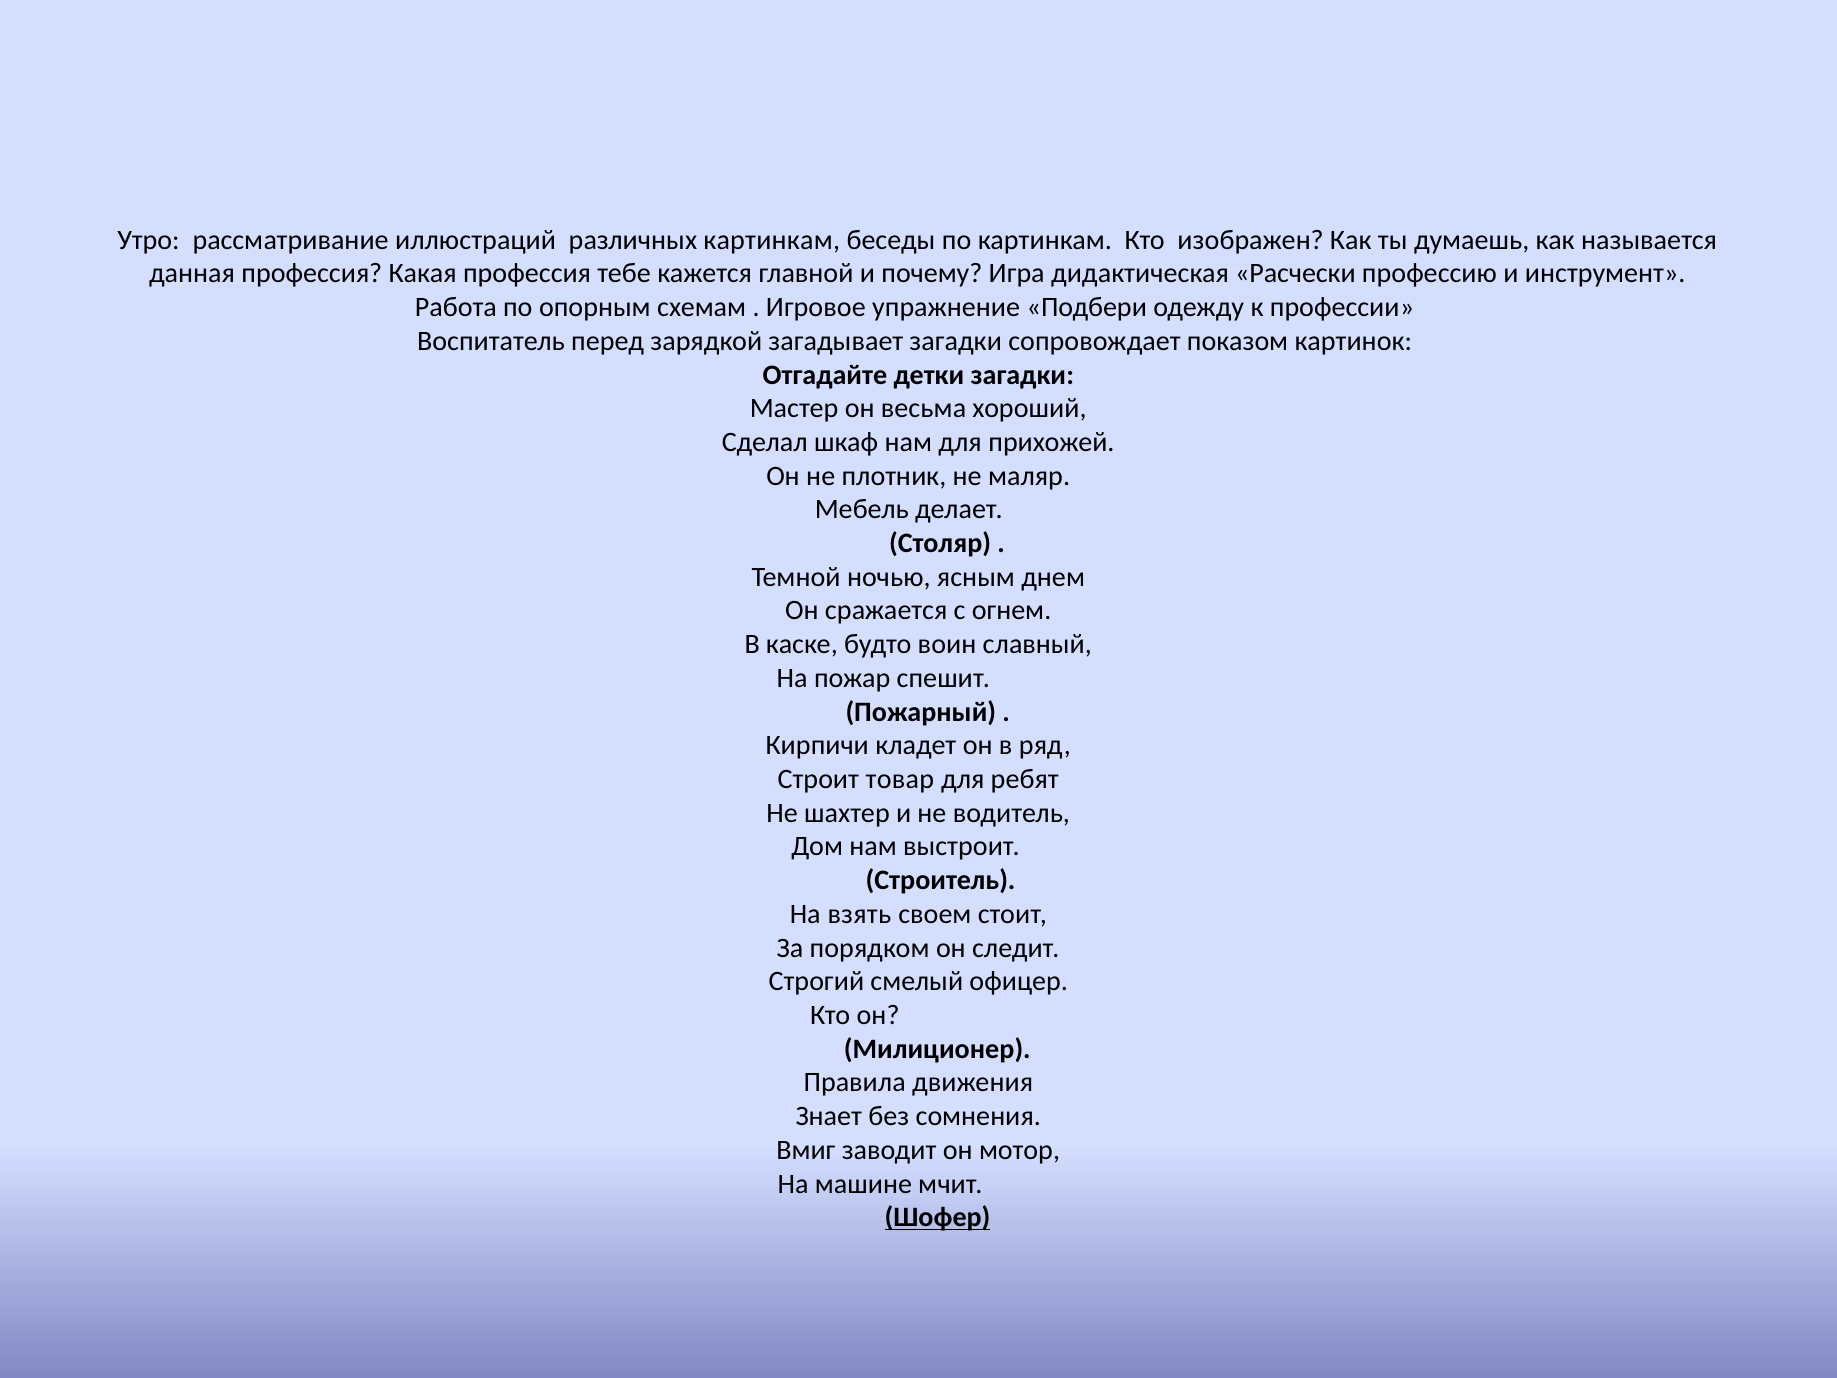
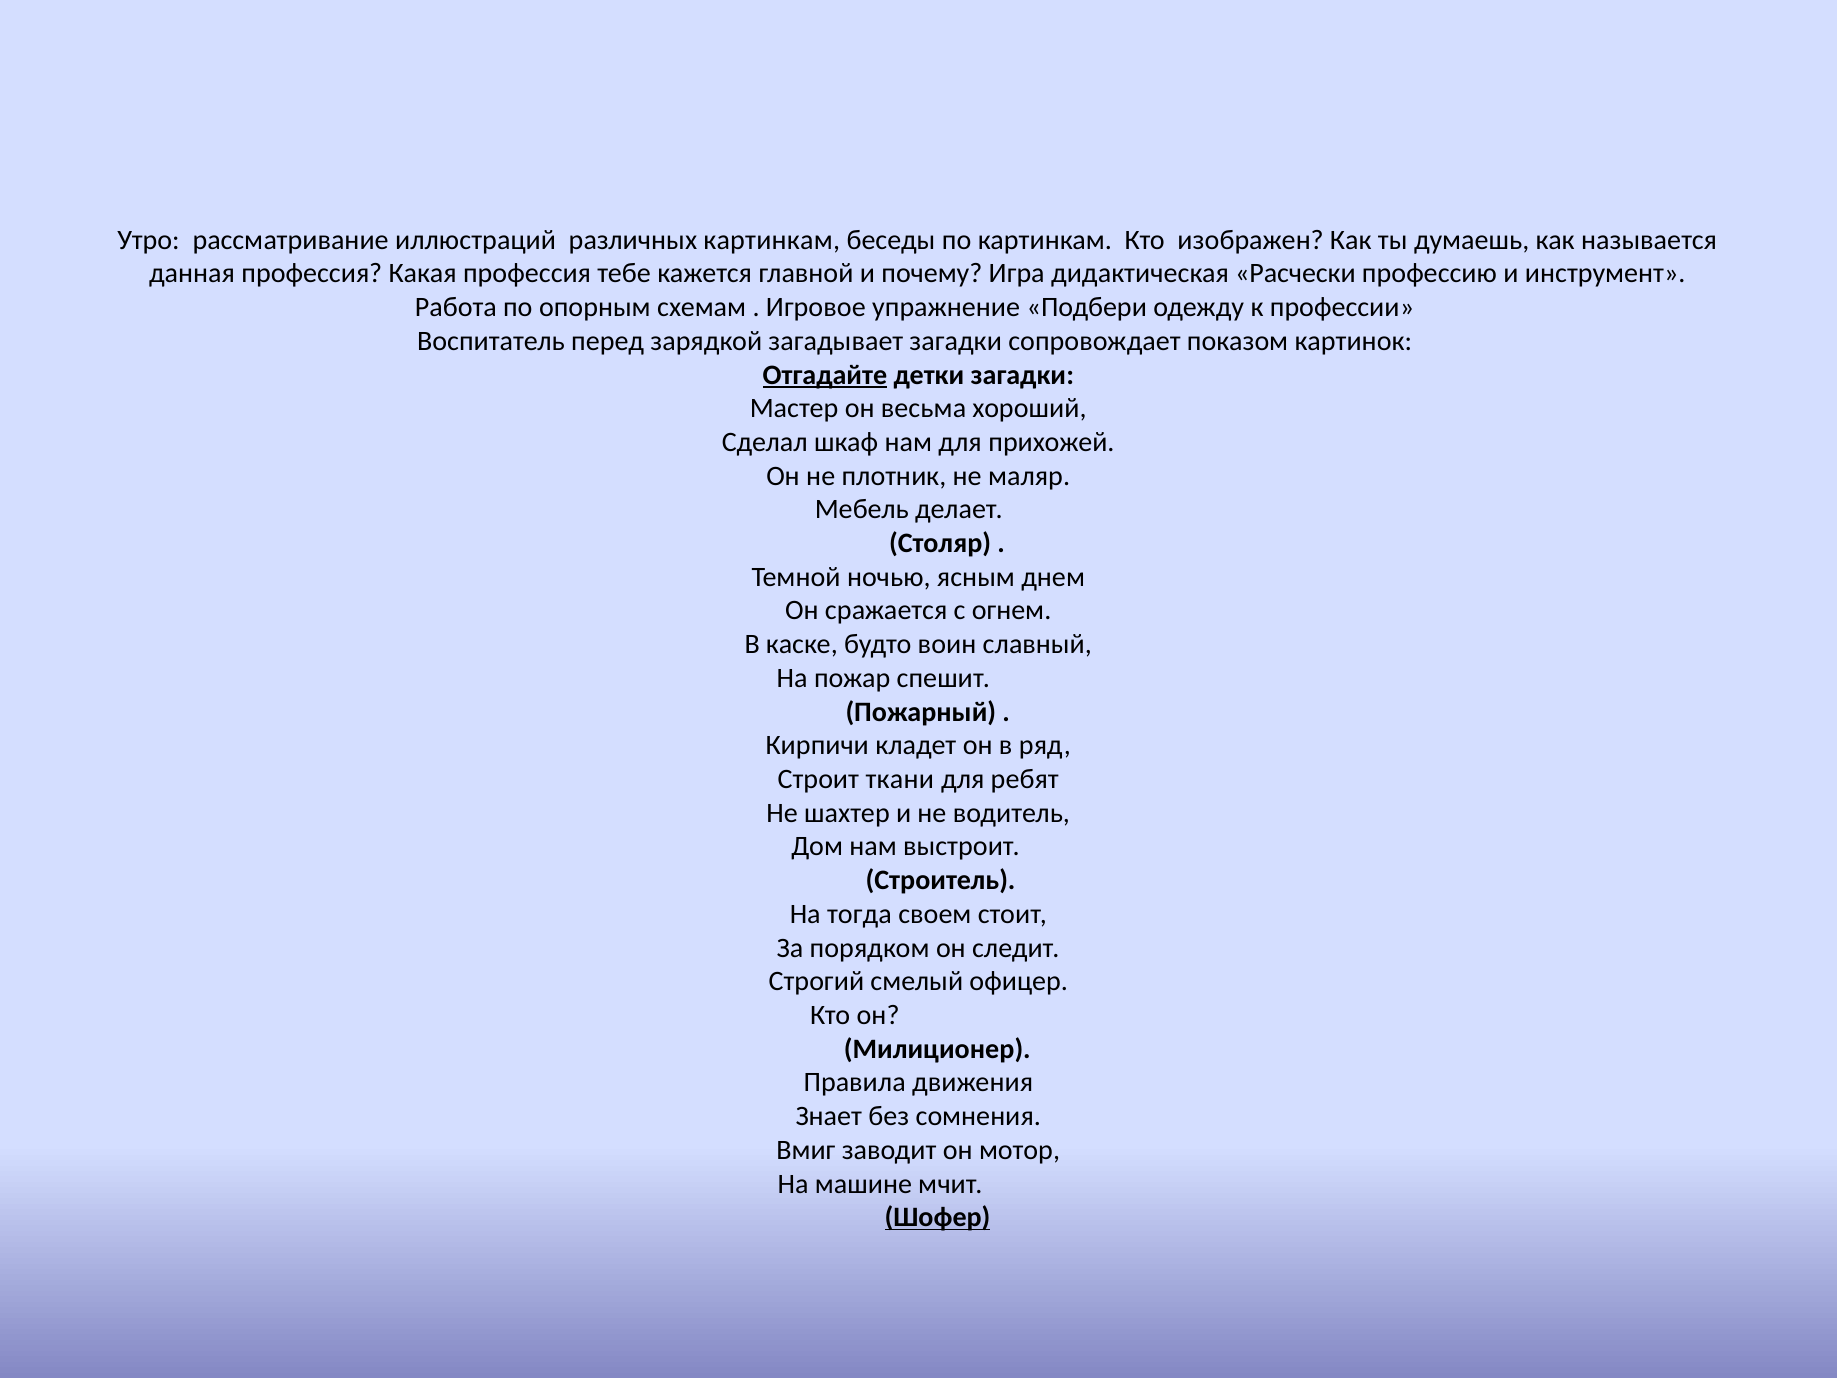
Отгадайте underline: none -> present (825, 375)
товар: товар -> ткани (900, 779)
взять: взять -> тогда (859, 914)
